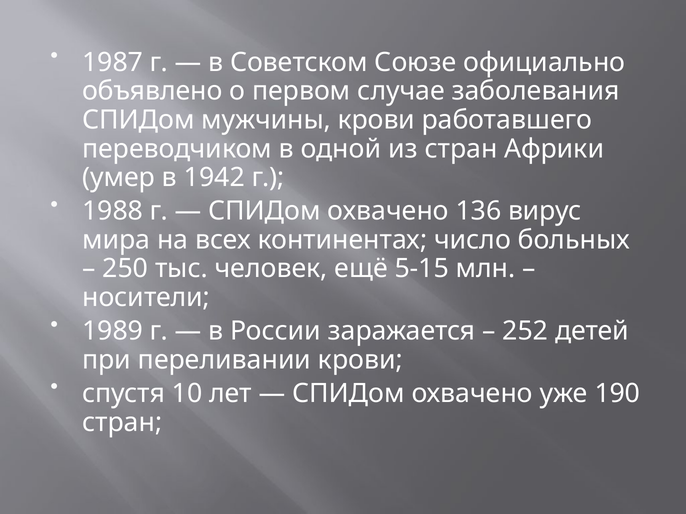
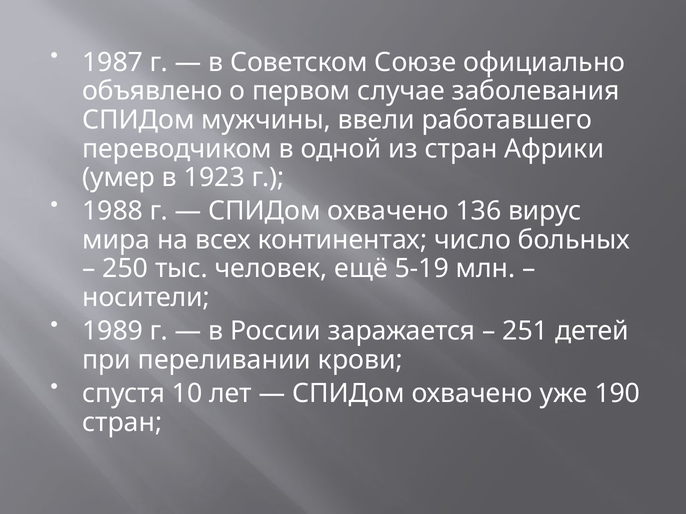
мужчины крови: крови -> ввели (376, 120)
1942: 1942 -> 1923 (214, 178)
5-15: 5-15 -> 5-19 (422, 269)
252: 252 -> 251 (525, 331)
